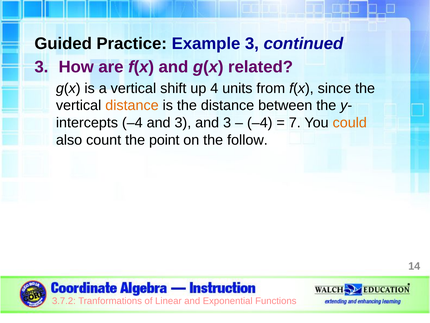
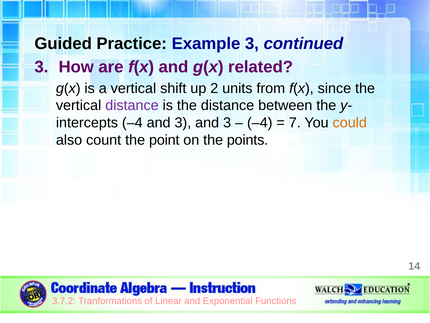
4: 4 -> 2 (214, 88)
distance colour: orange -> purple (132, 105)
follow: follow -> points (248, 140)
